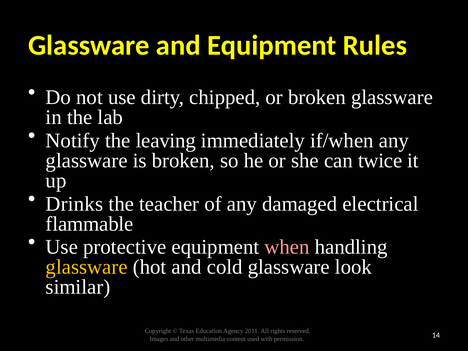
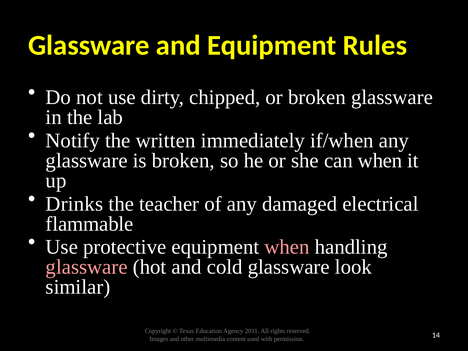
leaving: leaving -> written (166, 141)
can twice: twice -> when (380, 161)
glassware colour: yellow -> pink (87, 267)
